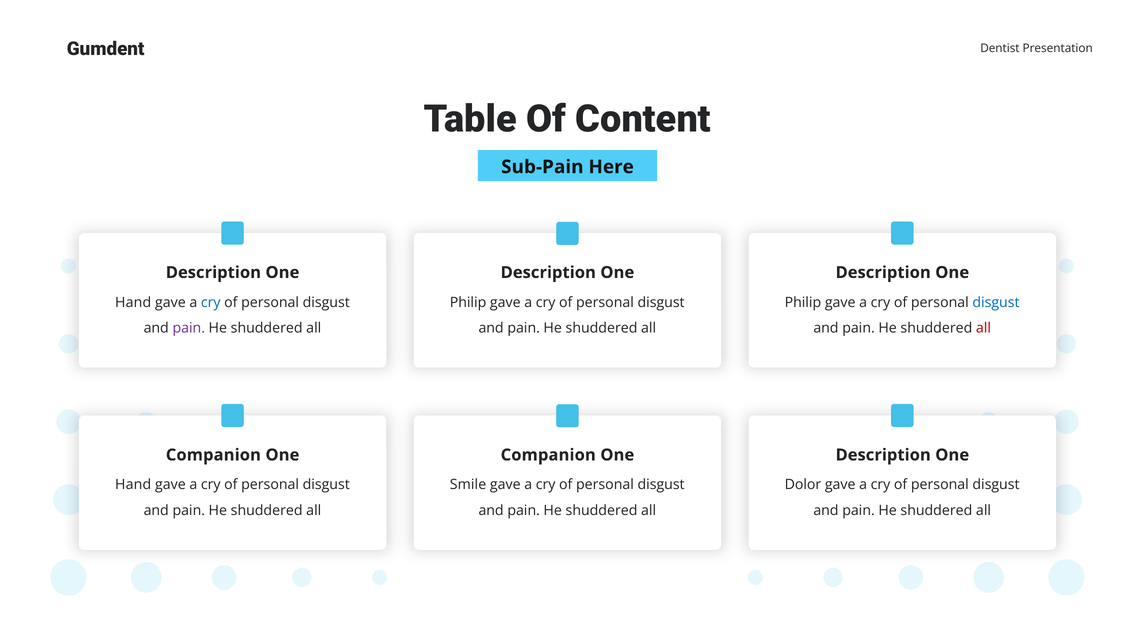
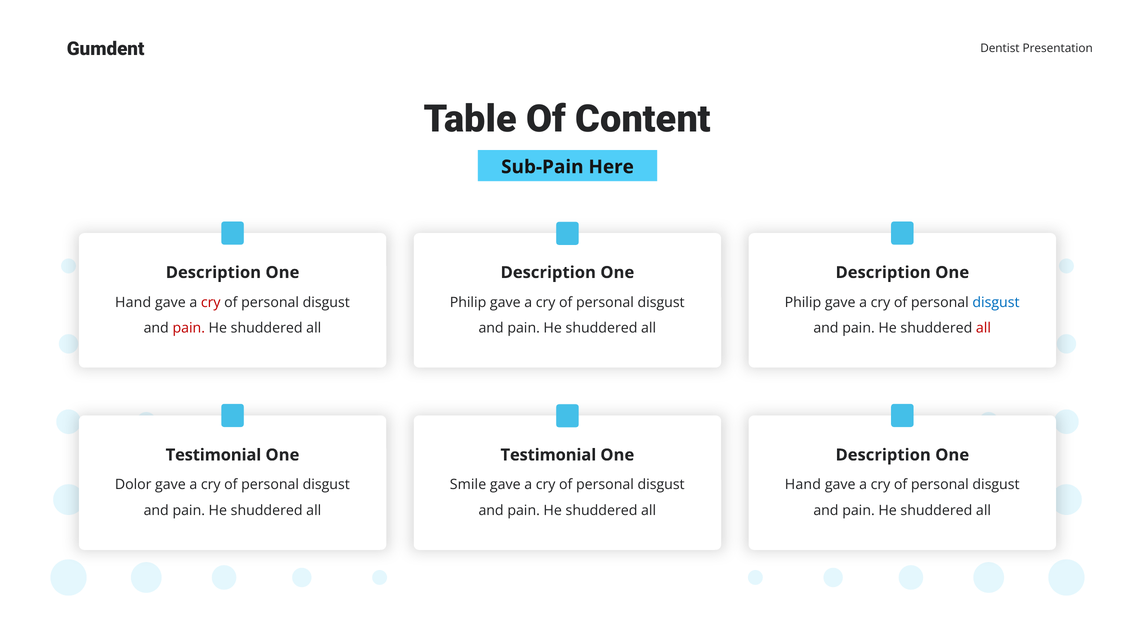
cry colour: blue -> red (211, 302)
pain colour: purple -> red (189, 328)
Companion: Companion -> Testimonial (213, 455)
Companion: Companion -> Testimonial (548, 455)
Hand: Hand -> Dolor (133, 484)
Dolor: Dolor -> Hand (803, 484)
